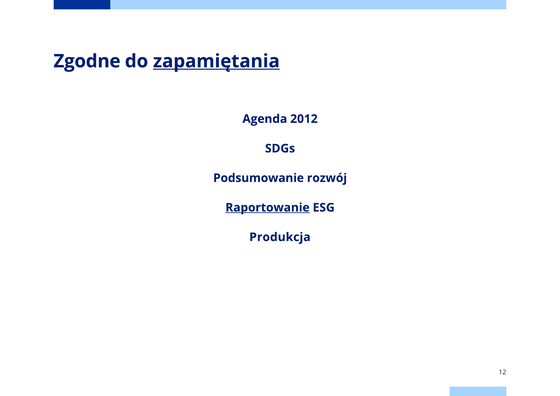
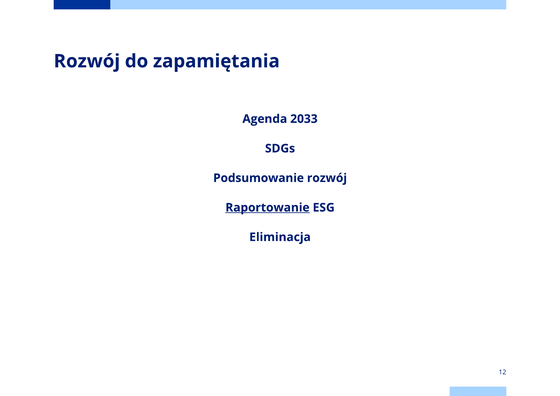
Zgodne: Zgodne -> Rozwój (87, 61)
zapamiętania underline: present -> none (216, 61)
2012: 2012 -> 2033 (304, 119)
Produkcja: Produkcja -> Eliminacja (280, 237)
